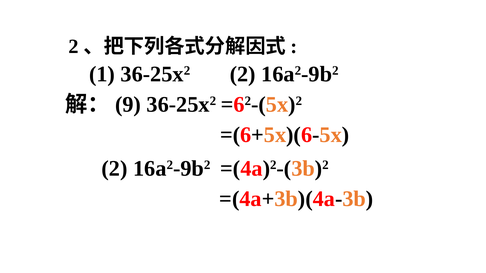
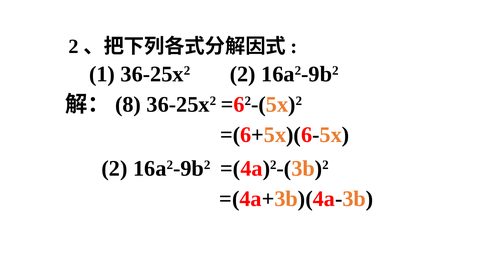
9: 9 -> 8 (128, 105)
